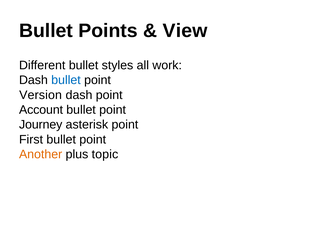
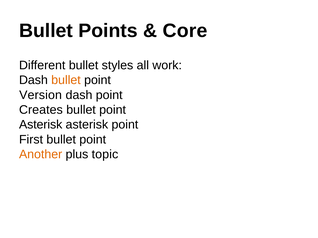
View: View -> Core (185, 31)
bullet colour: blue -> orange (66, 80)
Account: Account -> Creates (41, 110)
Journey: Journey -> Asterisk (41, 125)
